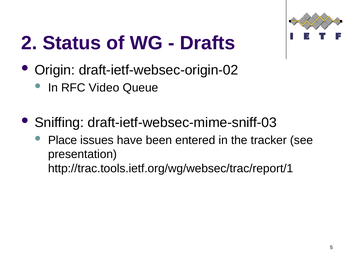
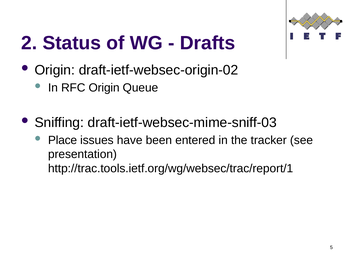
RFC Video: Video -> Origin (104, 88)
